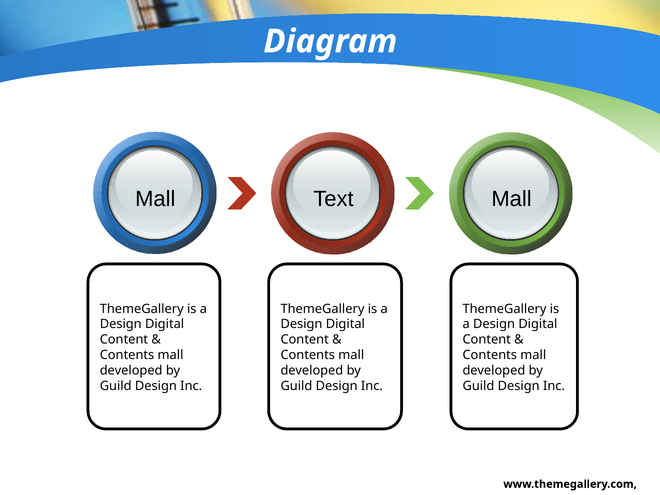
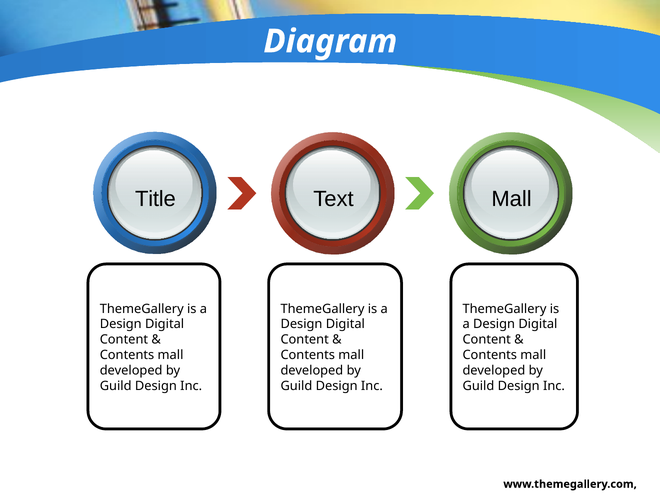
Mall: Mall -> Title (155, 199)
